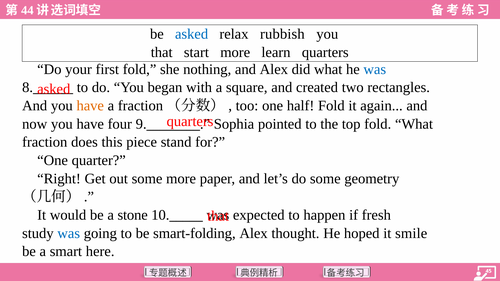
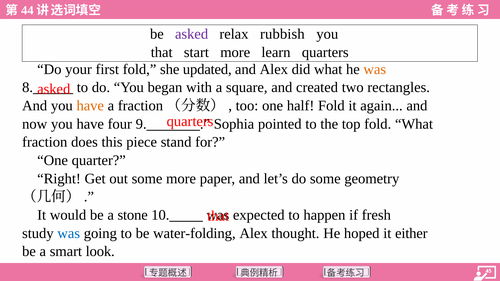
asked colour: blue -> purple (192, 34)
nothing: nothing -> updated (207, 69)
was colour: blue -> orange (375, 69)
smart-folding: smart-folding -> water-folding (194, 233)
smile: smile -> either (411, 233)
here: here -> look (100, 252)
